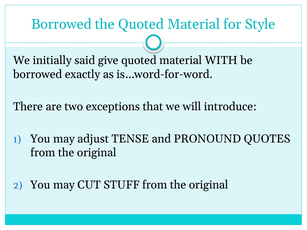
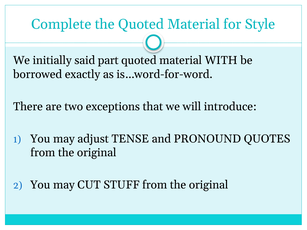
Borrowed: Borrowed -> Complete (61, 24)
give: give -> part (108, 60)
